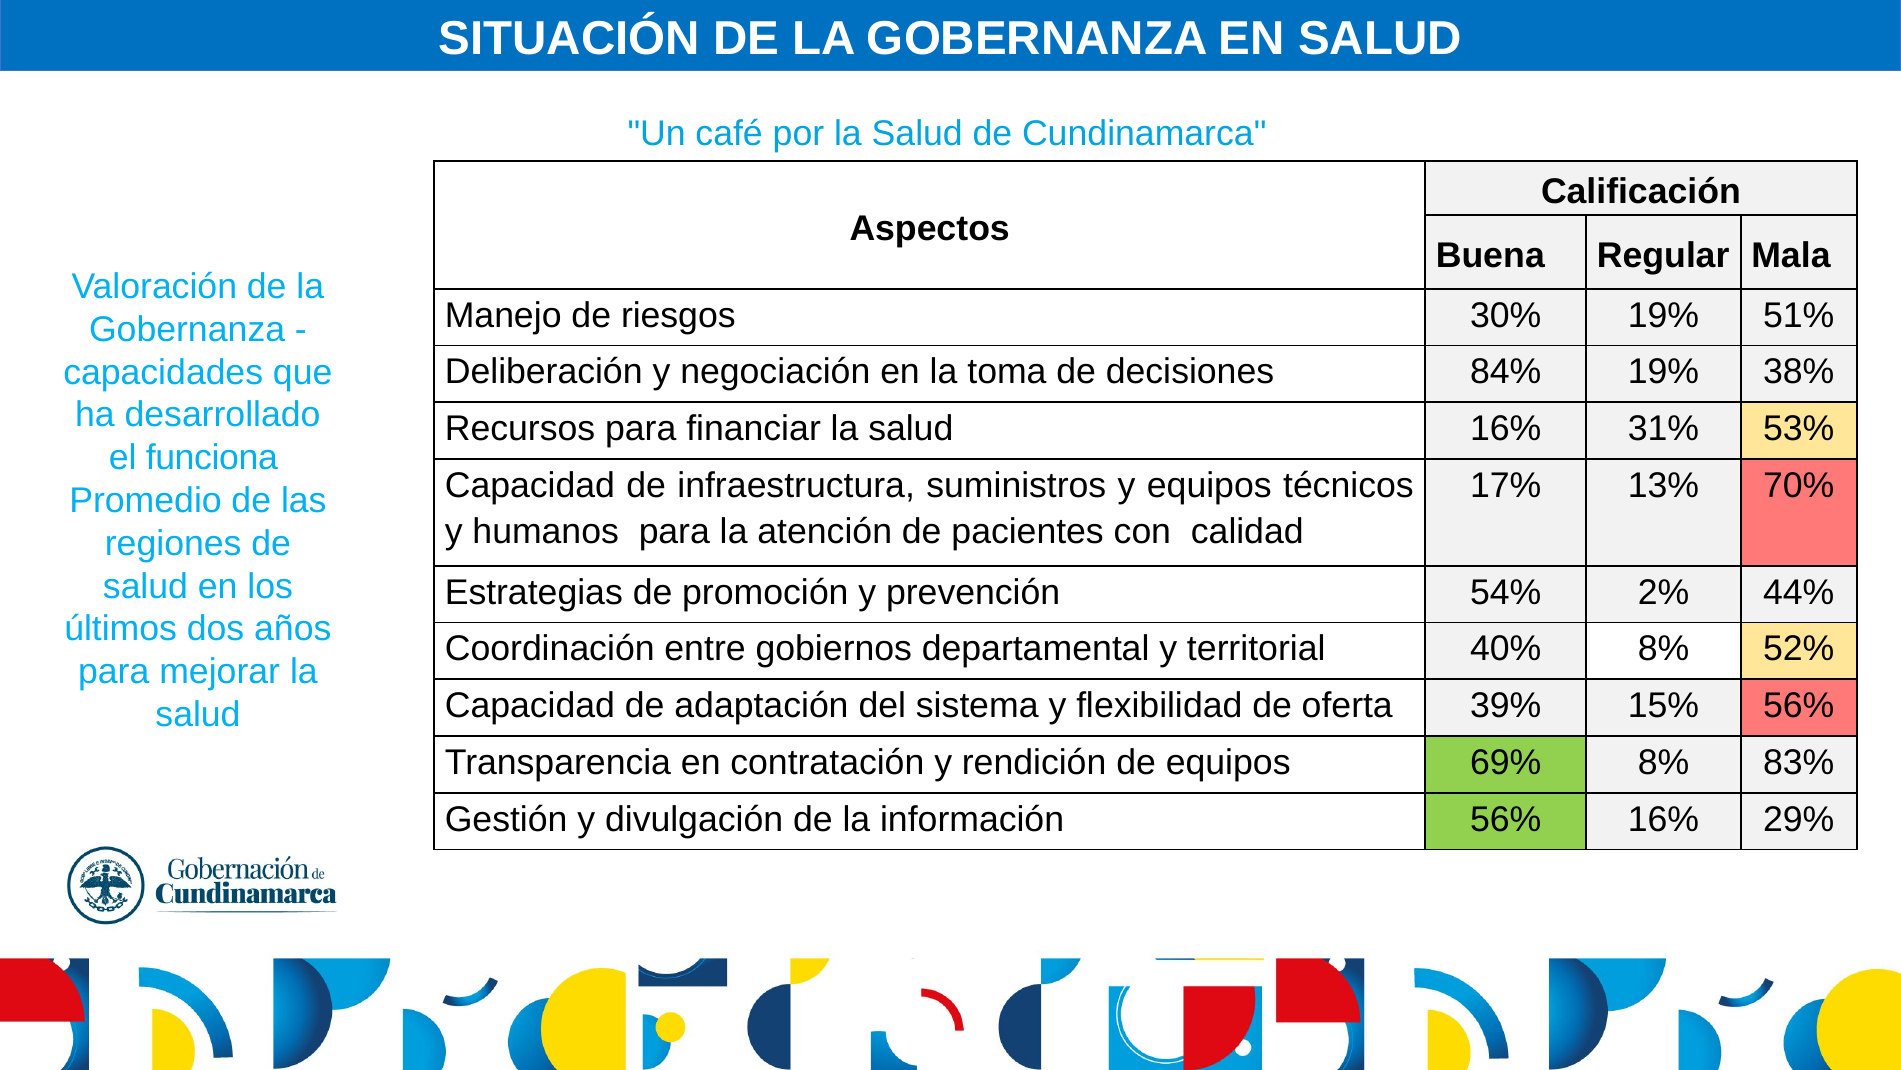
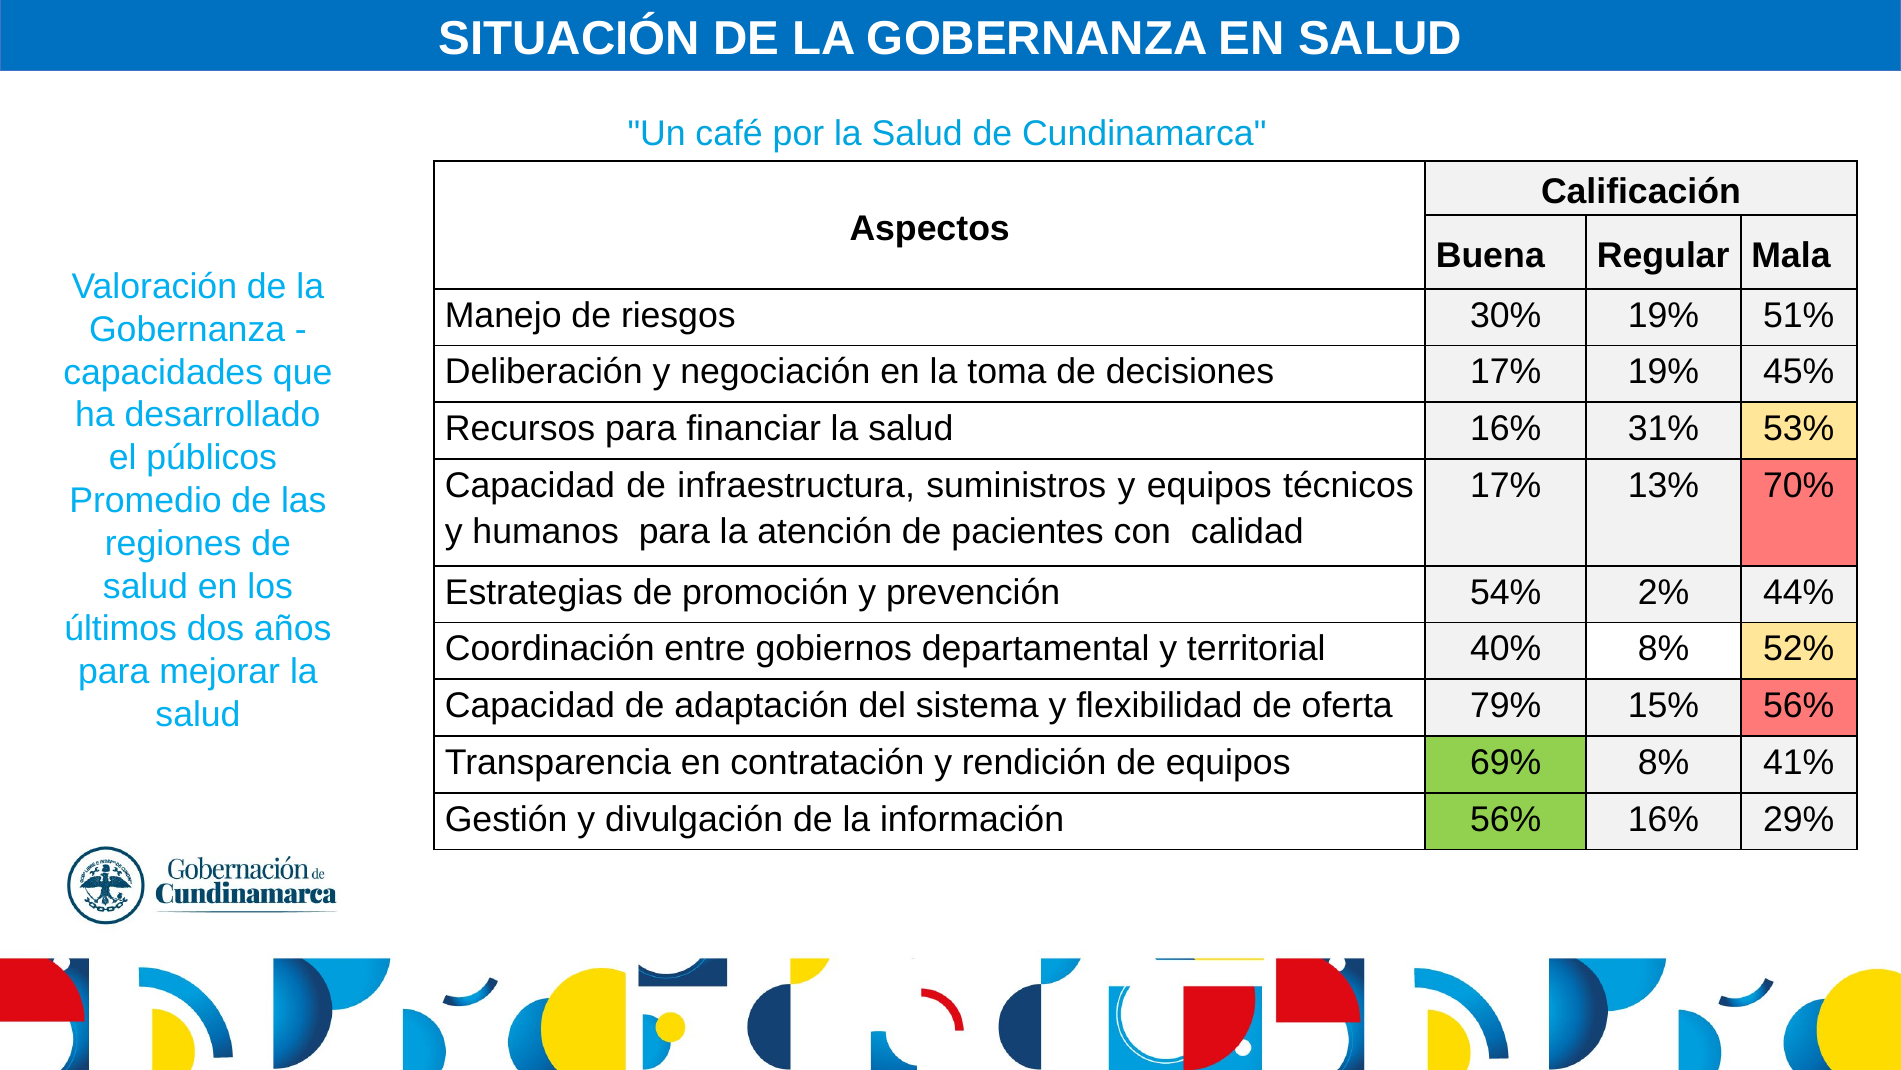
decisiones 84%: 84% -> 17% (1506, 372)
38%: 38% -> 45% (1799, 372)
funciona: funciona -> públicos (212, 458)
39%: 39% -> 79% (1506, 705)
83%: 83% -> 41% (1799, 762)
